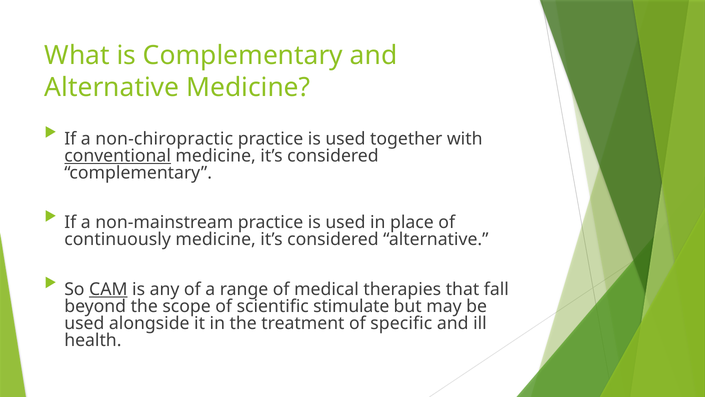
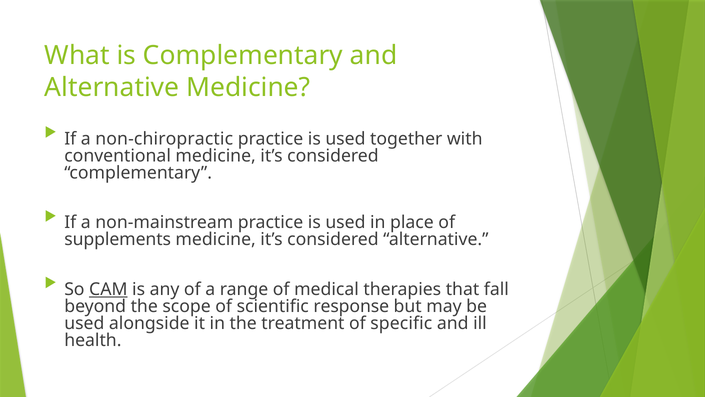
conventional underline: present -> none (118, 156)
continuously: continuously -> supplements (118, 239)
stimulate: stimulate -> response (351, 306)
